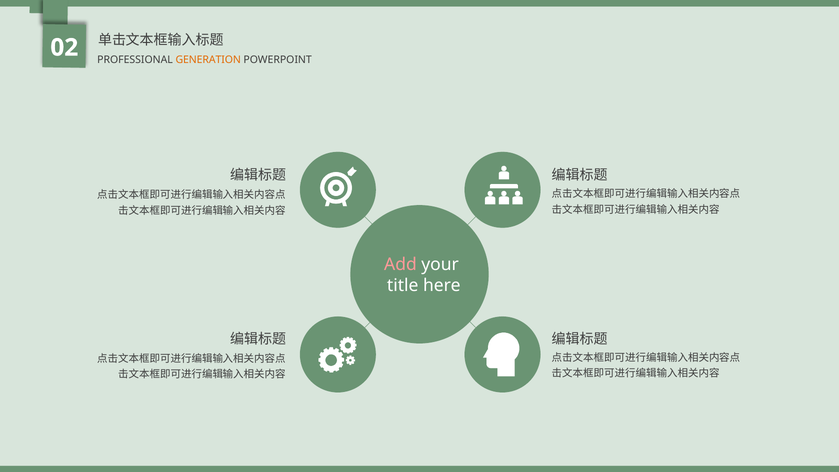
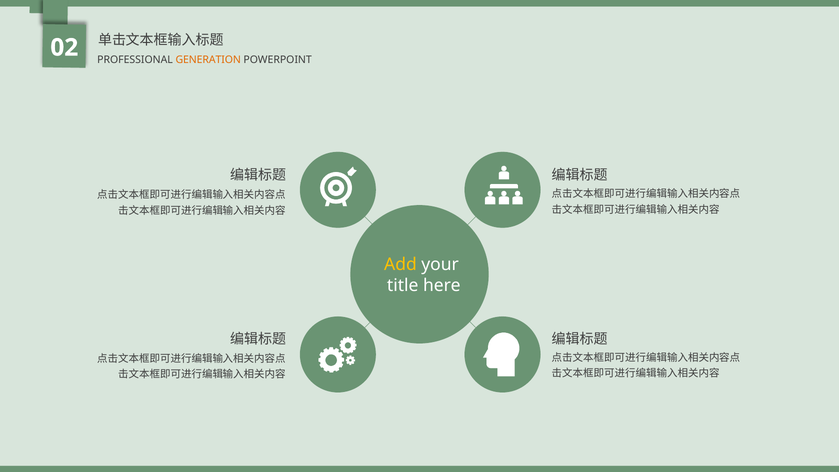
Add colour: pink -> yellow (400, 265)
